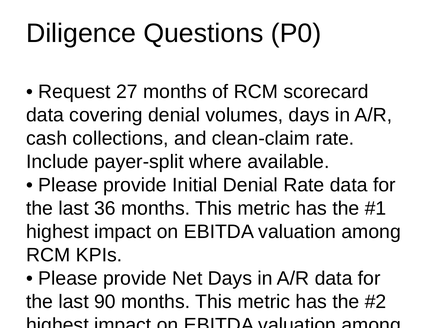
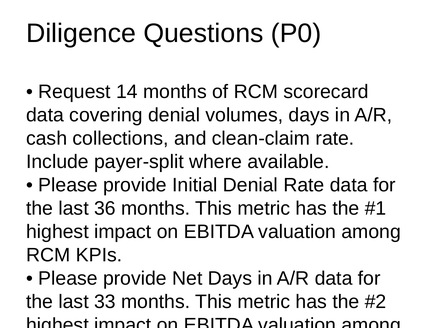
27: 27 -> 14 (127, 92)
90: 90 -> 33 (105, 301)
